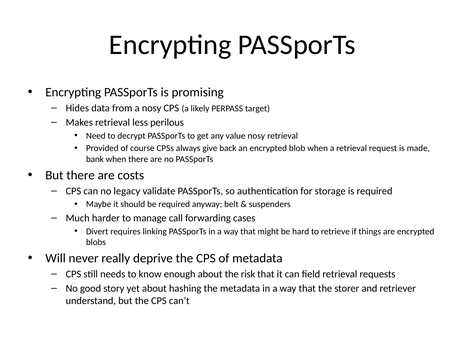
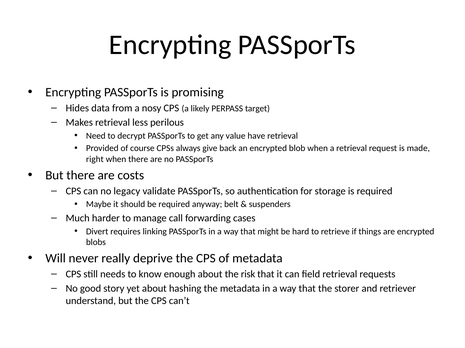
value nosy: nosy -> have (256, 136)
bank: bank -> right (95, 160)
